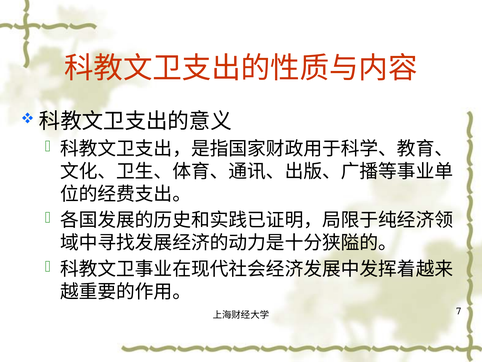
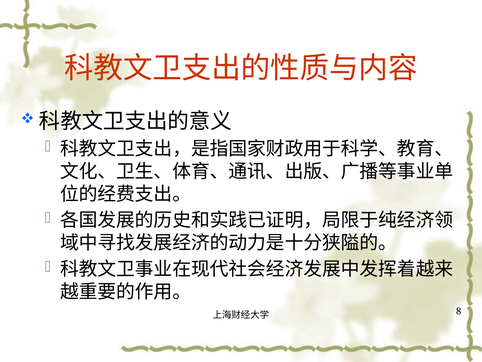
7: 7 -> 8 (459, 311)
